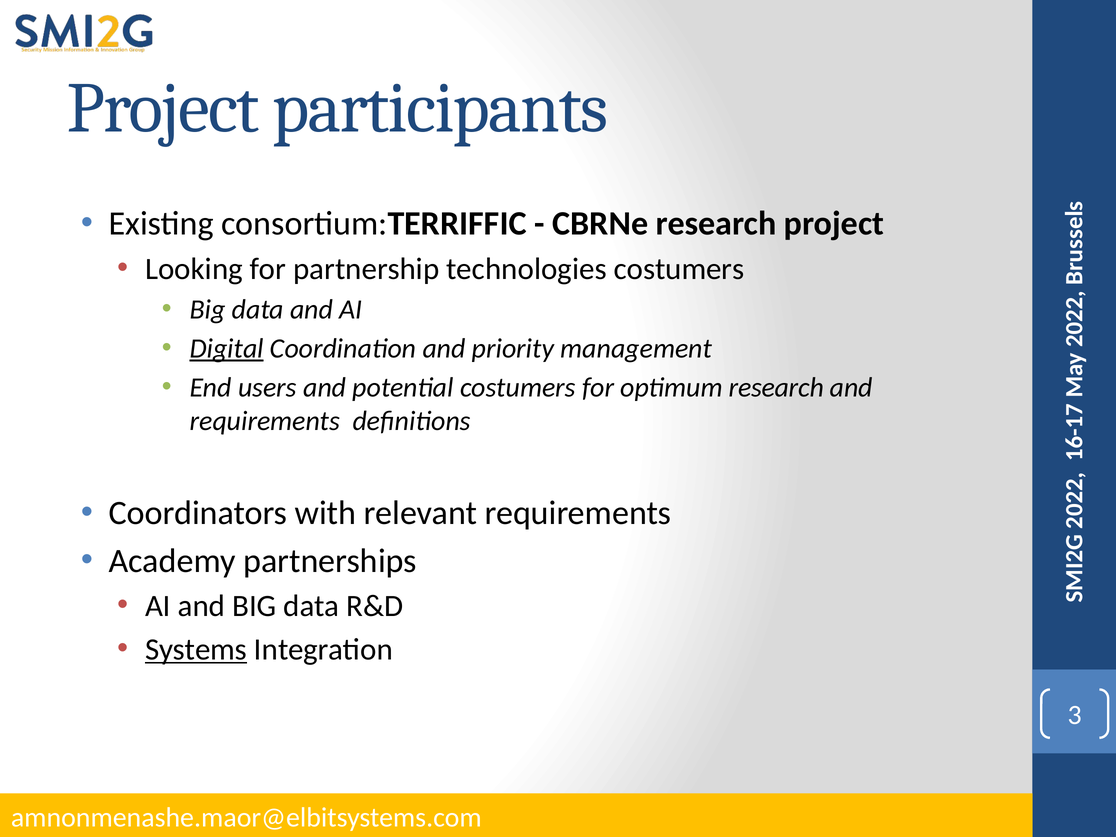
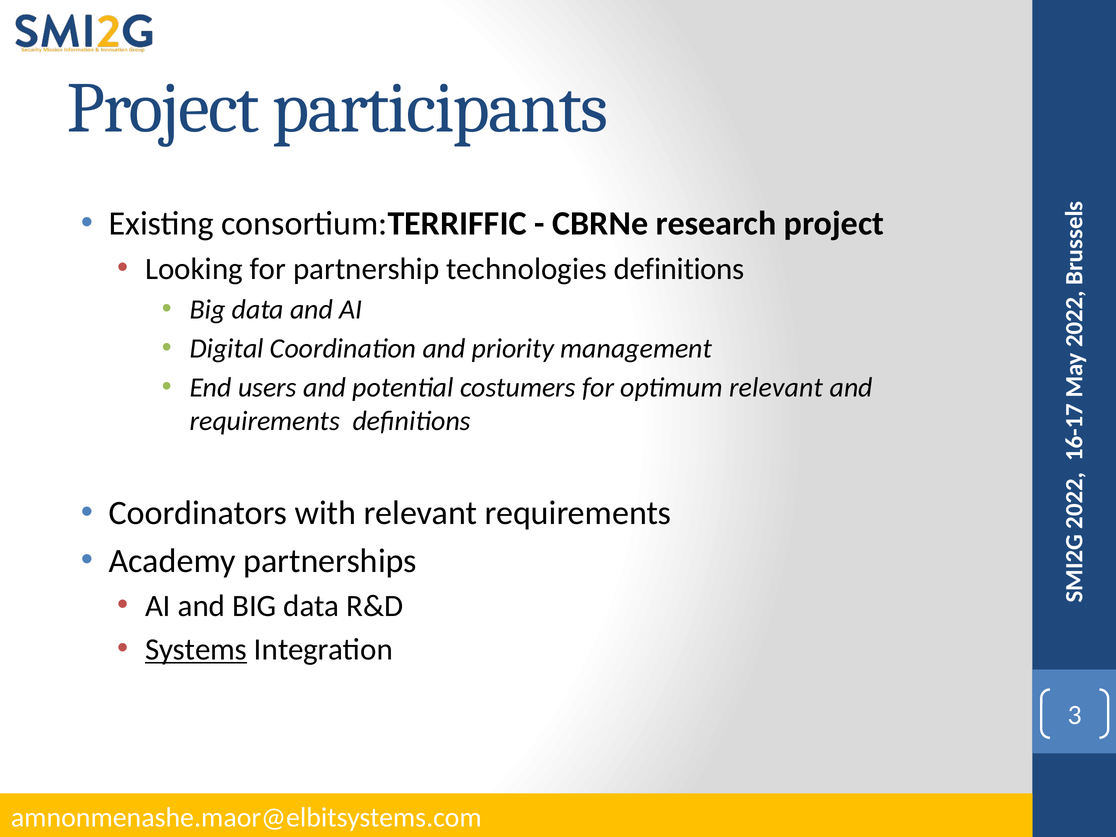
technologies costumers: costumers -> definitions (679, 269)
Digital underline: present -> none (227, 349)
optimum research: research -> relevant (776, 388)
